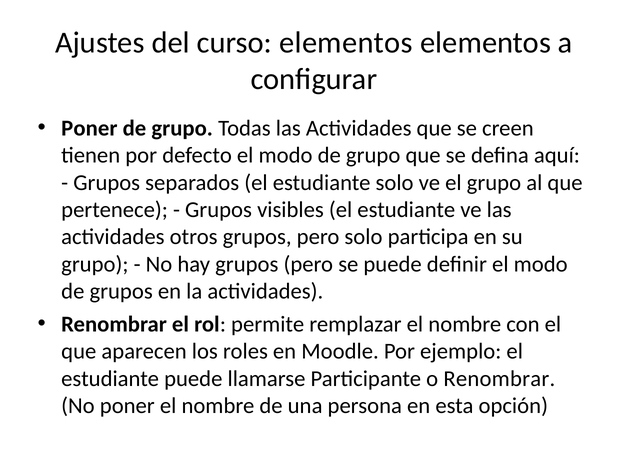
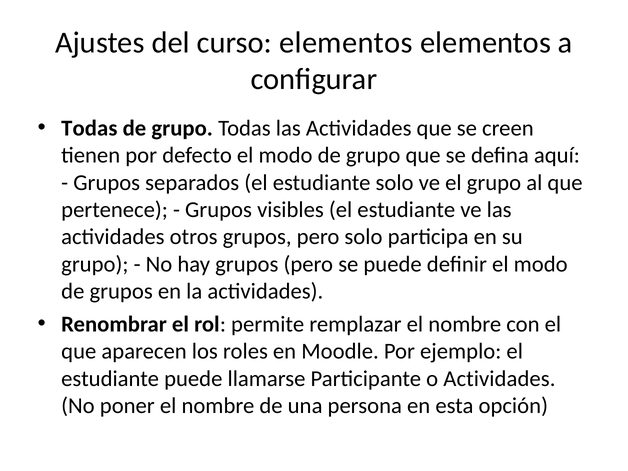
Poner: Poner -> Todas (89, 128)
o Renombrar: Renombrar -> Actividades (499, 379)
